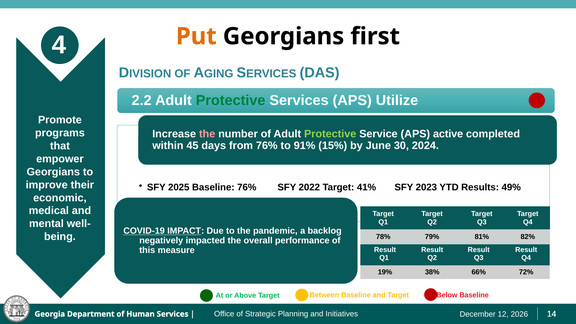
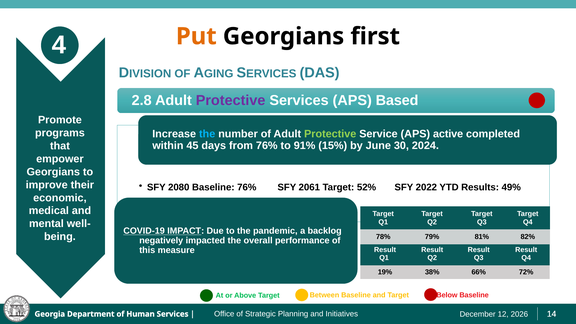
2.2: 2.2 -> 2.8 (142, 100)
Protective colour: green -> purple (231, 100)
Utilize: Utilize -> Based (397, 100)
the colour: pink -> light blue (207, 134)
2025: 2025 -> 2080 (179, 187)
2022: 2022 -> 2061 (309, 187)
41%: 41% -> 52% (367, 187)
2023: 2023 -> 2022 (426, 187)
